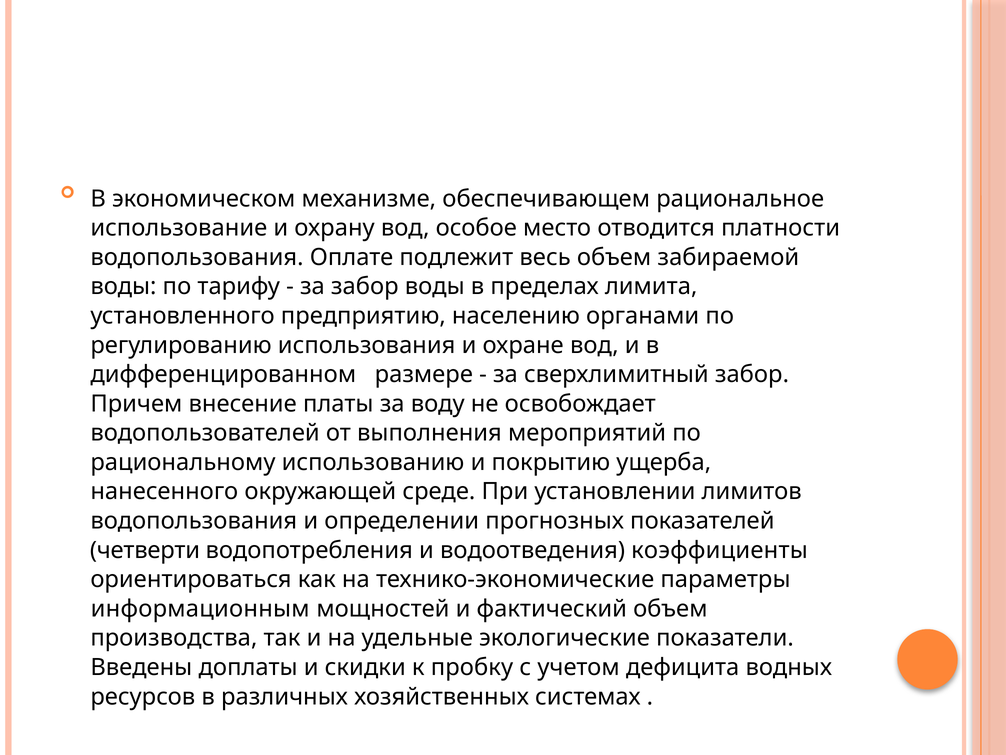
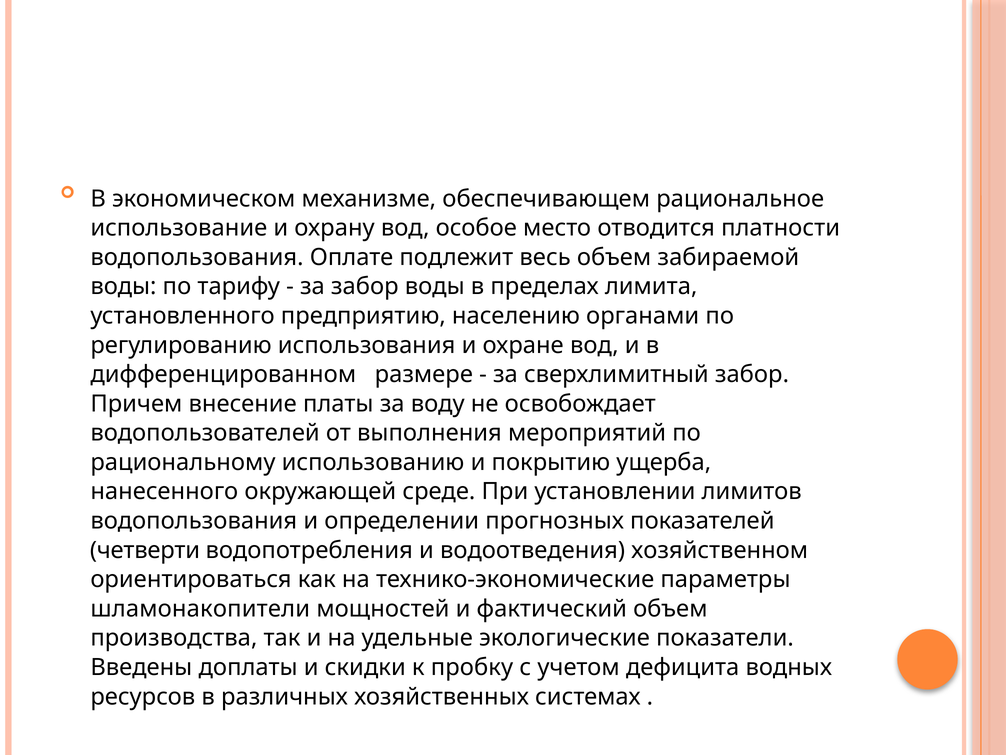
коэффициенты: коэффициенты -> хозяйственном (720, 550)
информационным: информационным -> шламонакопители (200, 608)
